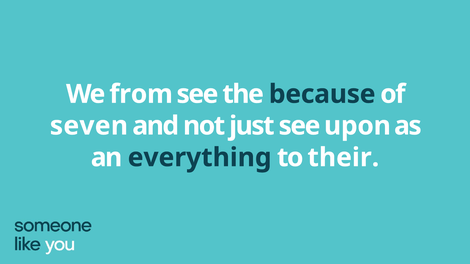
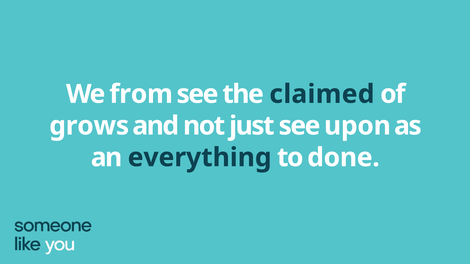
because: because -> claimed (322, 94)
seven: seven -> grows (89, 126)
their: their -> done (343, 158)
